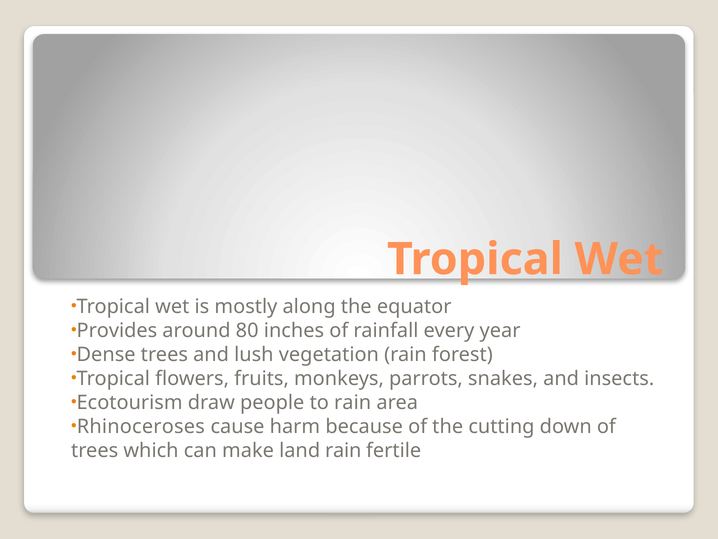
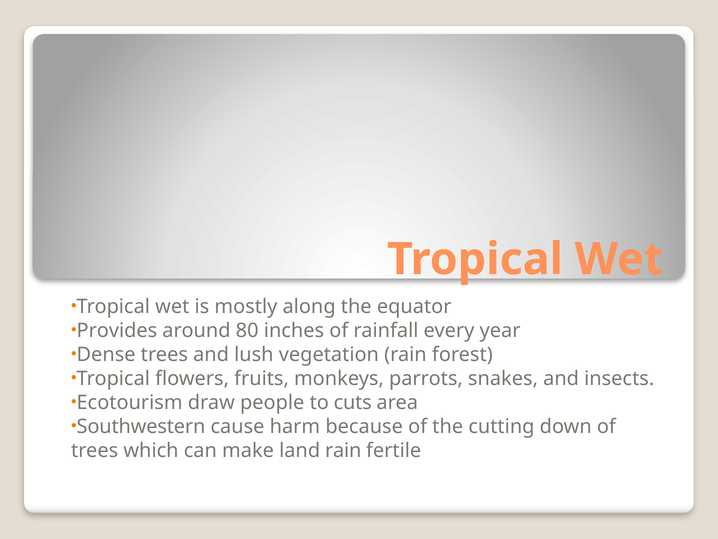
to rain: rain -> cuts (353, 402)
Rhinoceroses: Rhinoceroses -> Southwestern (141, 426)
